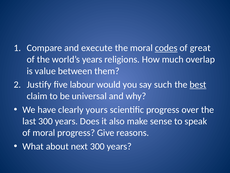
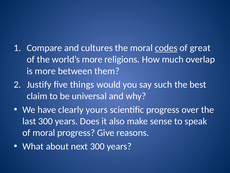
execute: execute -> cultures (97, 48)
world’s years: years -> more (92, 59)
is value: value -> more (45, 71)
labour: labour -> things (82, 84)
best underline: present -> none (198, 84)
